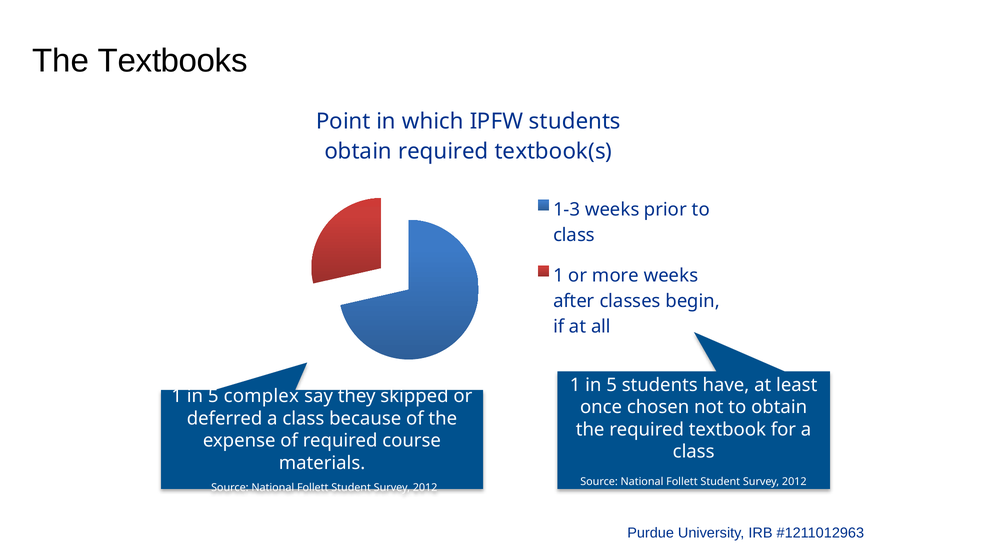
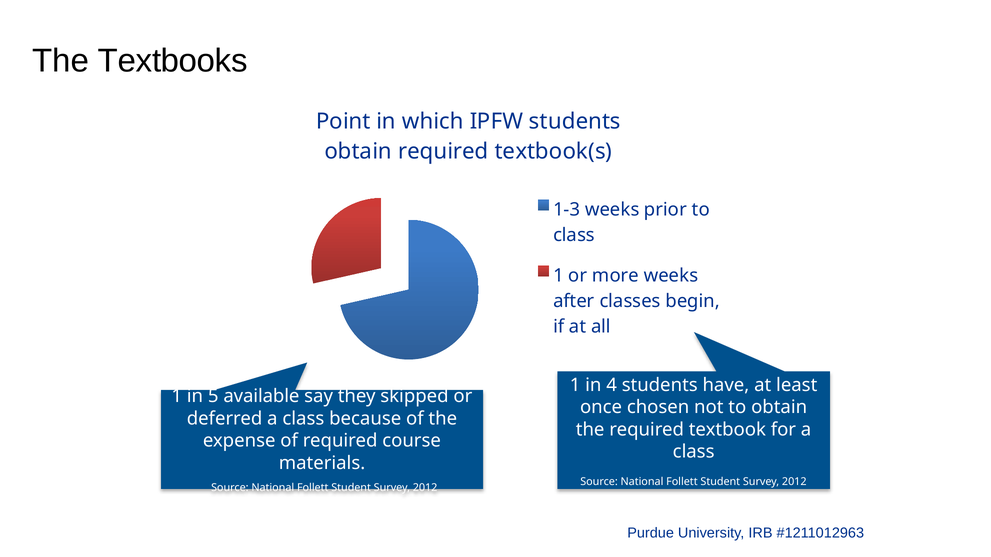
5: 5 -> 4 (612, 385)
complex: complex -> available (261, 396)
